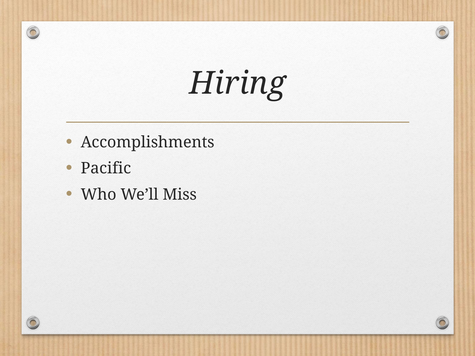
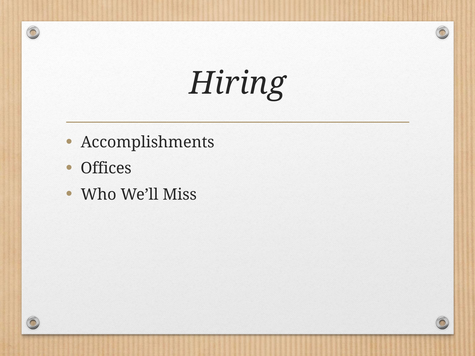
Pacific: Pacific -> Offices (106, 168)
